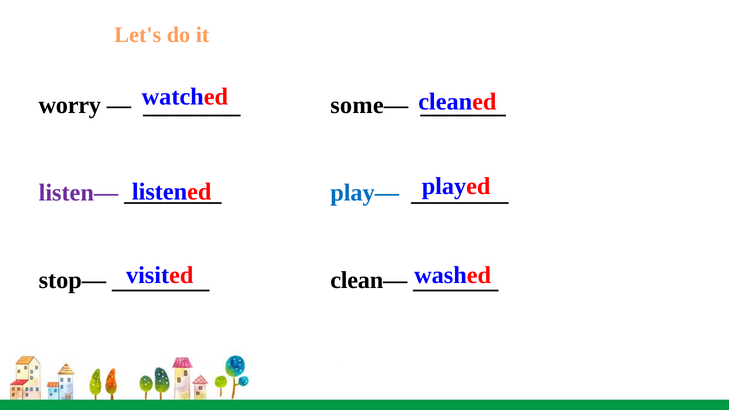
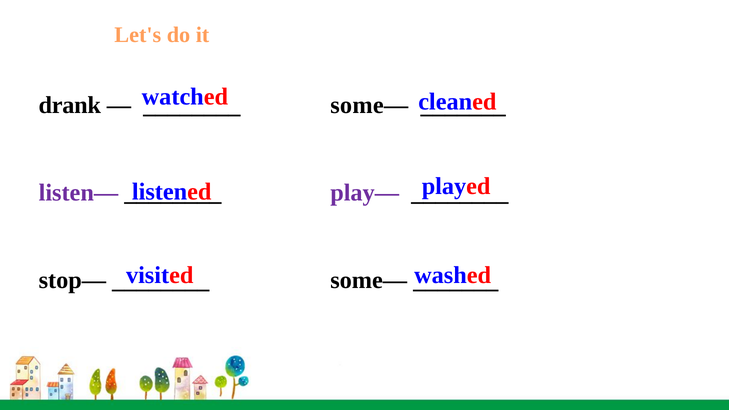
worry: worry -> drank (70, 105)
play— colour: blue -> purple (365, 193)
clean—: clean— -> some— (369, 280)
